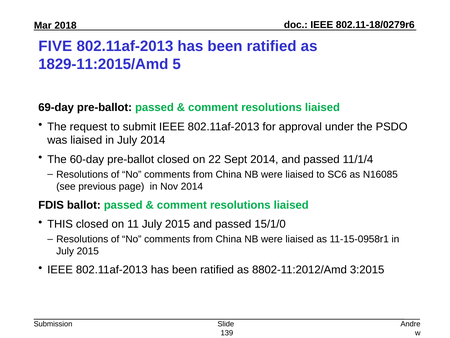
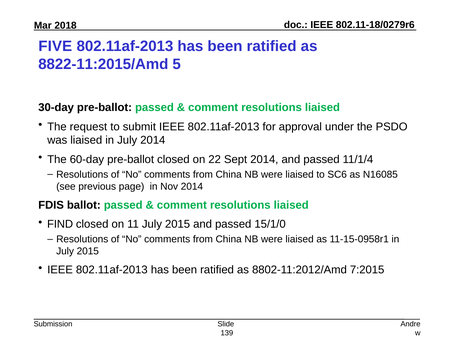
1829-11:2015/Amd: 1829-11:2015/Amd -> 8822-11:2015/Amd (103, 64)
69-day: 69-day -> 30-day (56, 107)
THIS: THIS -> FIND (60, 224)
3:2015: 3:2015 -> 7:2015 (367, 269)
